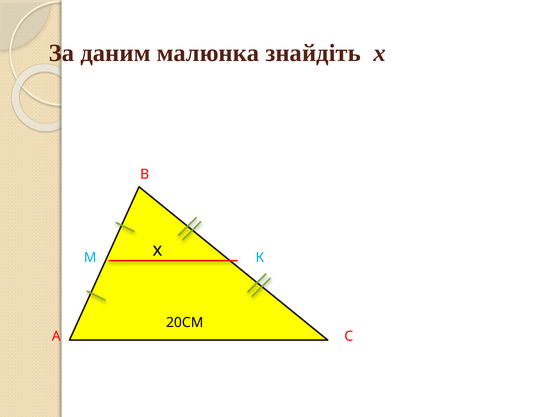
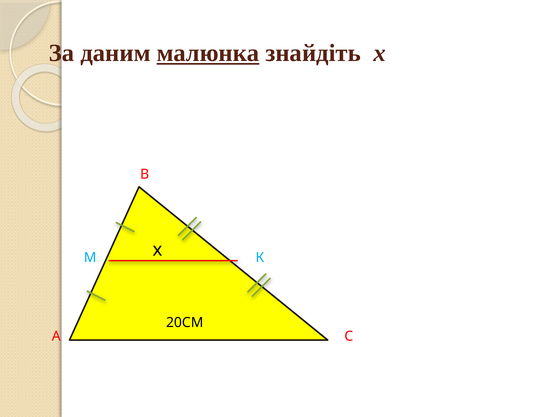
малюнка underline: none -> present (208, 53)
